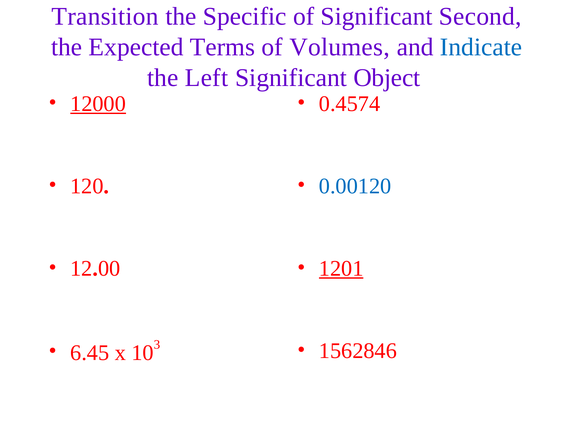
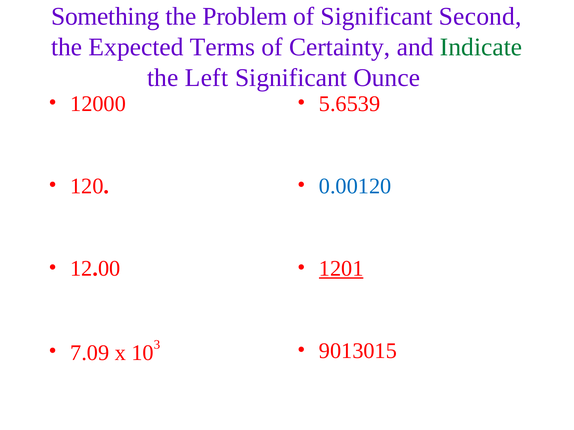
Transition: Transition -> Something (105, 17)
Specific: Specific -> Problem (245, 17)
Volumes: Volumes -> Certainty (340, 47)
Indicate colour: blue -> green (481, 47)
Object: Object -> Ounce (387, 78)
12000 underline: present -> none (98, 104)
0.4574: 0.4574 -> 5.6539 (350, 104)
1562846: 1562846 -> 9013015 (358, 351)
6.45: 6.45 -> 7.09 (90, 353)
